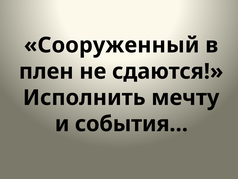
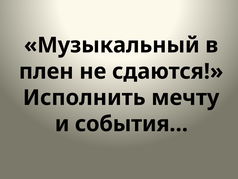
Сооруженный: Сооруженный -> Музыкальный (112, 45)
